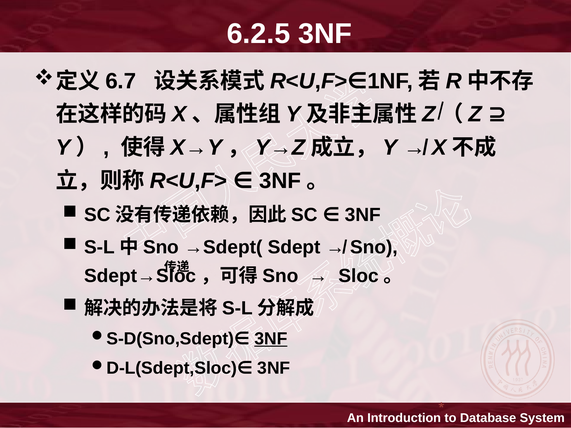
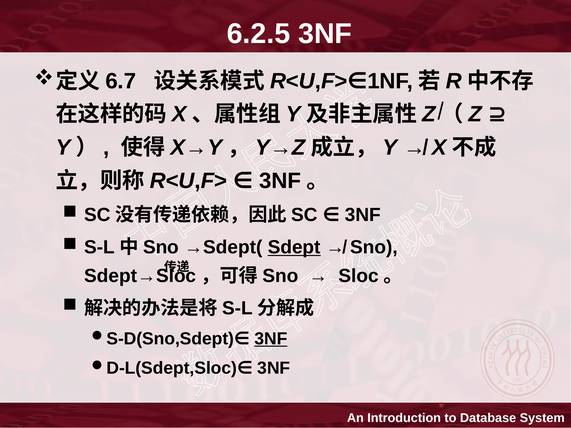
Sdept underline: none -> present (294, 247)
